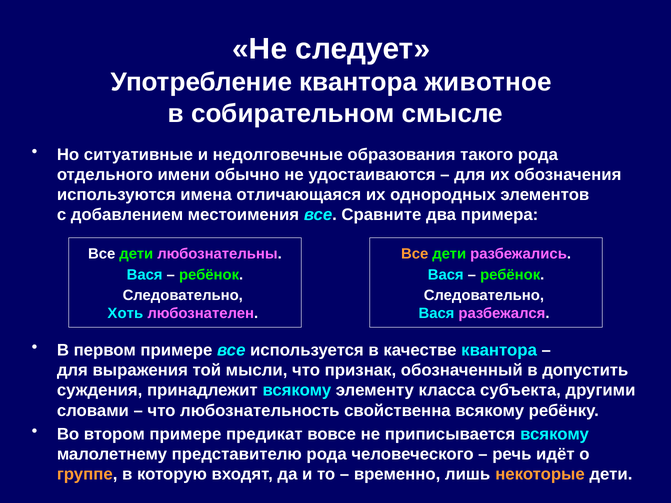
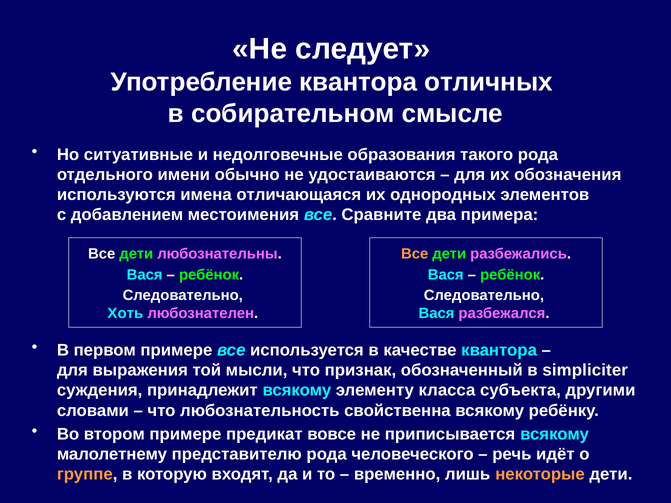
животное: животное -> отличных (489, 82)
допустить: допустить -> simpliciter (585, 370)
